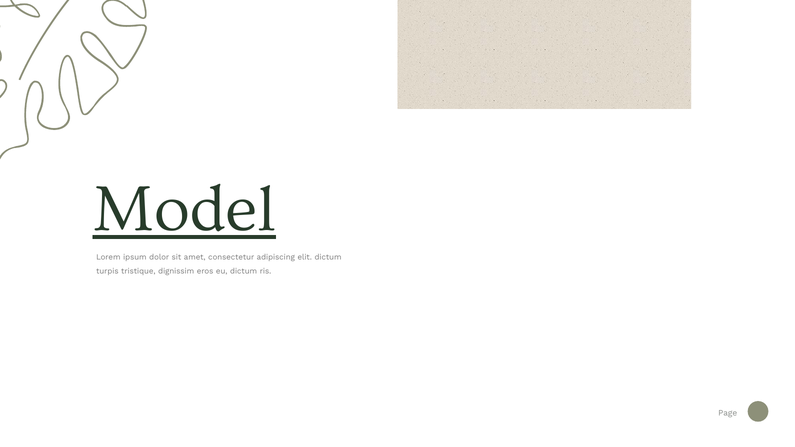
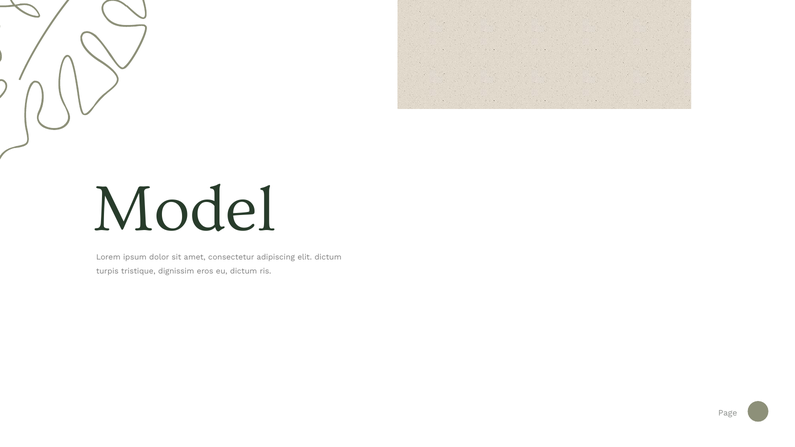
Model underline: present -> none (184, 208)
